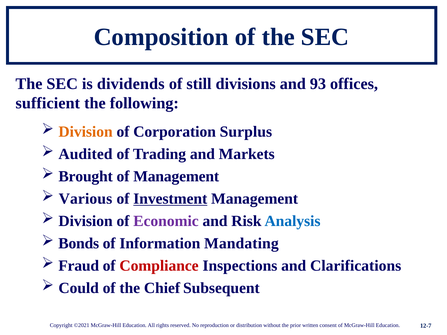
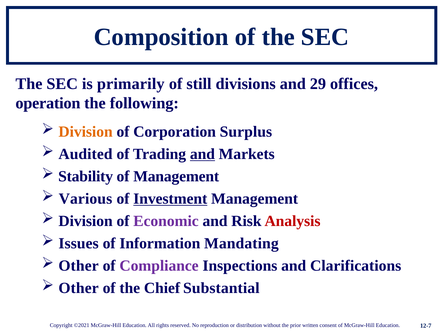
dividends: dividends -> primarily (131, 84)
93: 93 -> 29 (318, 84)
sufficient: sufficient -> operation (48, 103)
and underline: none -> present (202, 154)
Brought: Brought -> Stability (86, 176)
Analysis colour: blue -> red (293, 221)
Bonds: Bonds -> Issues (79, 243)
Fraud: Fraud -> Other (79, 266)
Compliance colour: red -> purple (159, 266)
Could: Could -> Other (79, 288)
Subsequent: Subsequent -> Substantial (221, 288)
